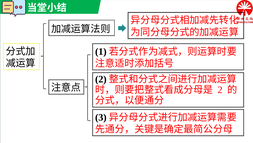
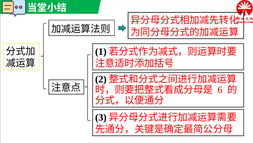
2: 2 -> 6 (220, 89)
